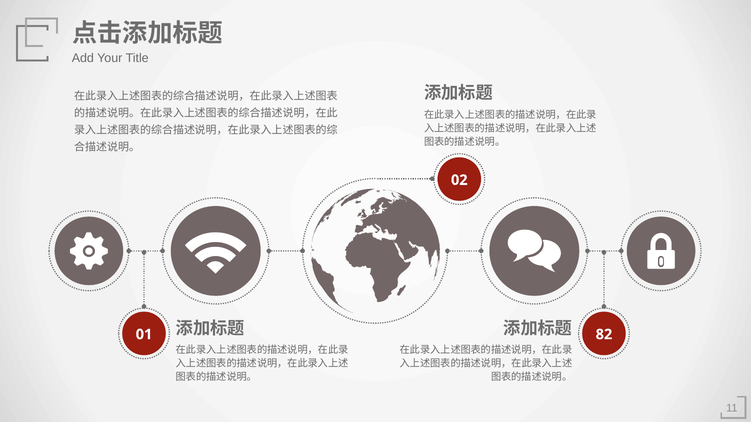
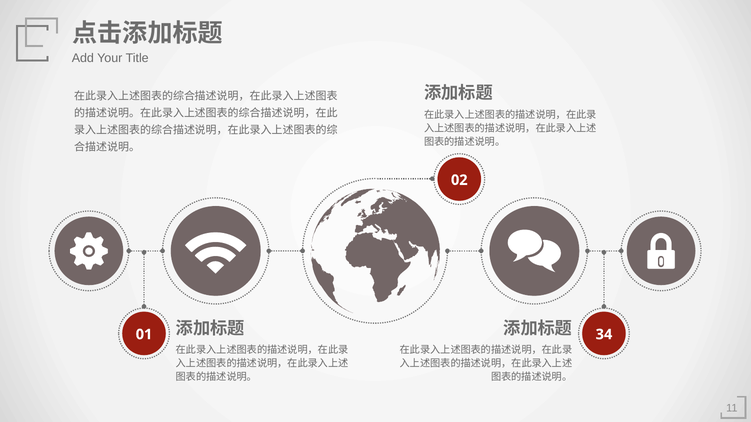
82: 82 -> 34 (604, 335)
